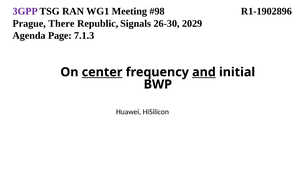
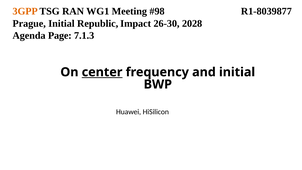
R1-1902896: R1-1902896 -> R1-8039877 (266, 11)
3GPP colour: purple -> orange (25, 11)
Prague There: There -> Initial (61, 23)
Signals: Signals -> Impact (136, 23)
2029: 2029 -> 2028 (192, 23)
and underline: present -> none (204, 72)
